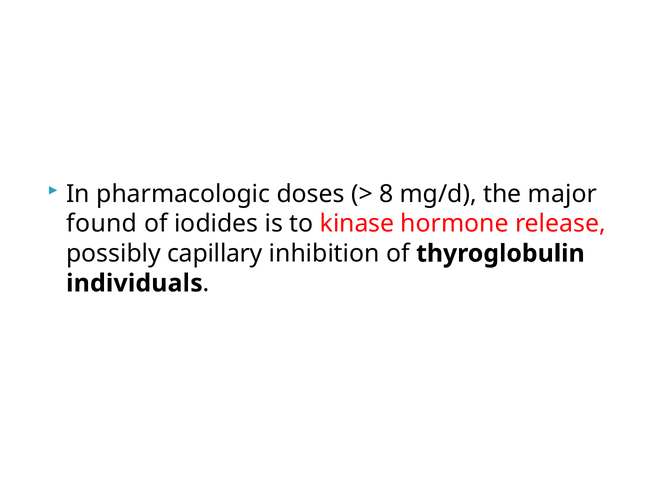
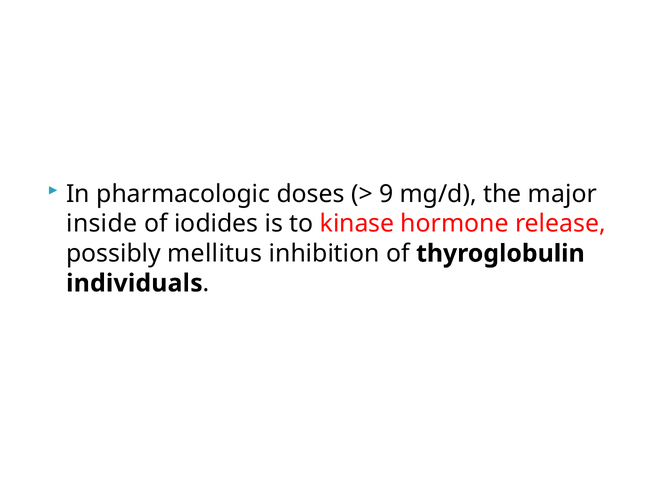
8: 8 -> 9 (386, 194)
found: found -> inside (102, 224)
capillary: capillary -> mellitus (215, 254)
